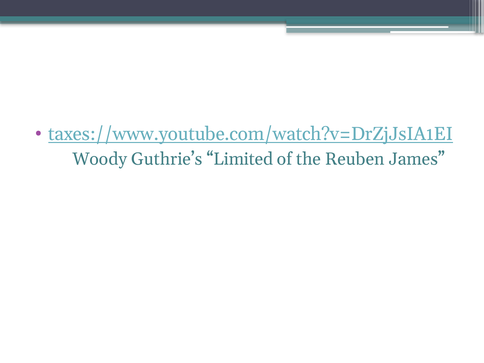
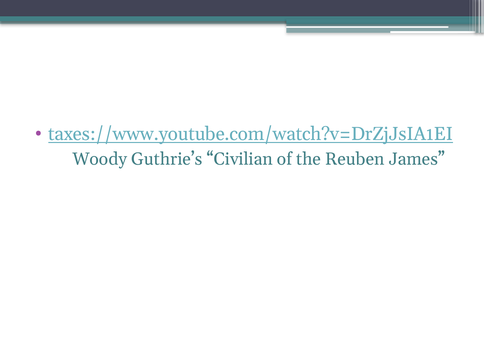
Limited: Limited -> Civilian (240, 159)
